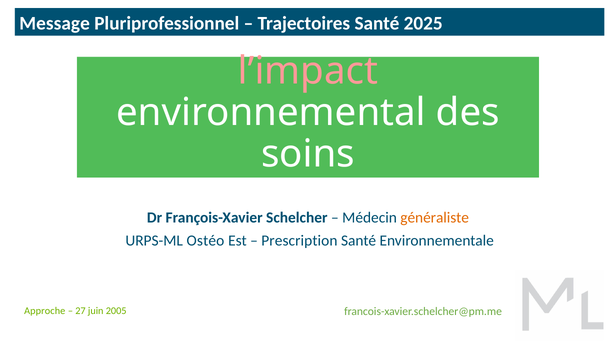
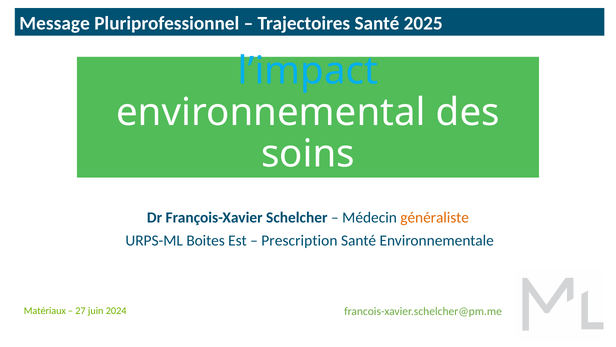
l’impact colour: pink -> light blue (308, 71)
Ostéo: Ostéo -> Boites (206, 240)
Approche: Approche -> Matériaux (45, 310)
2005: 2005 -> 2024 (116, 310)
